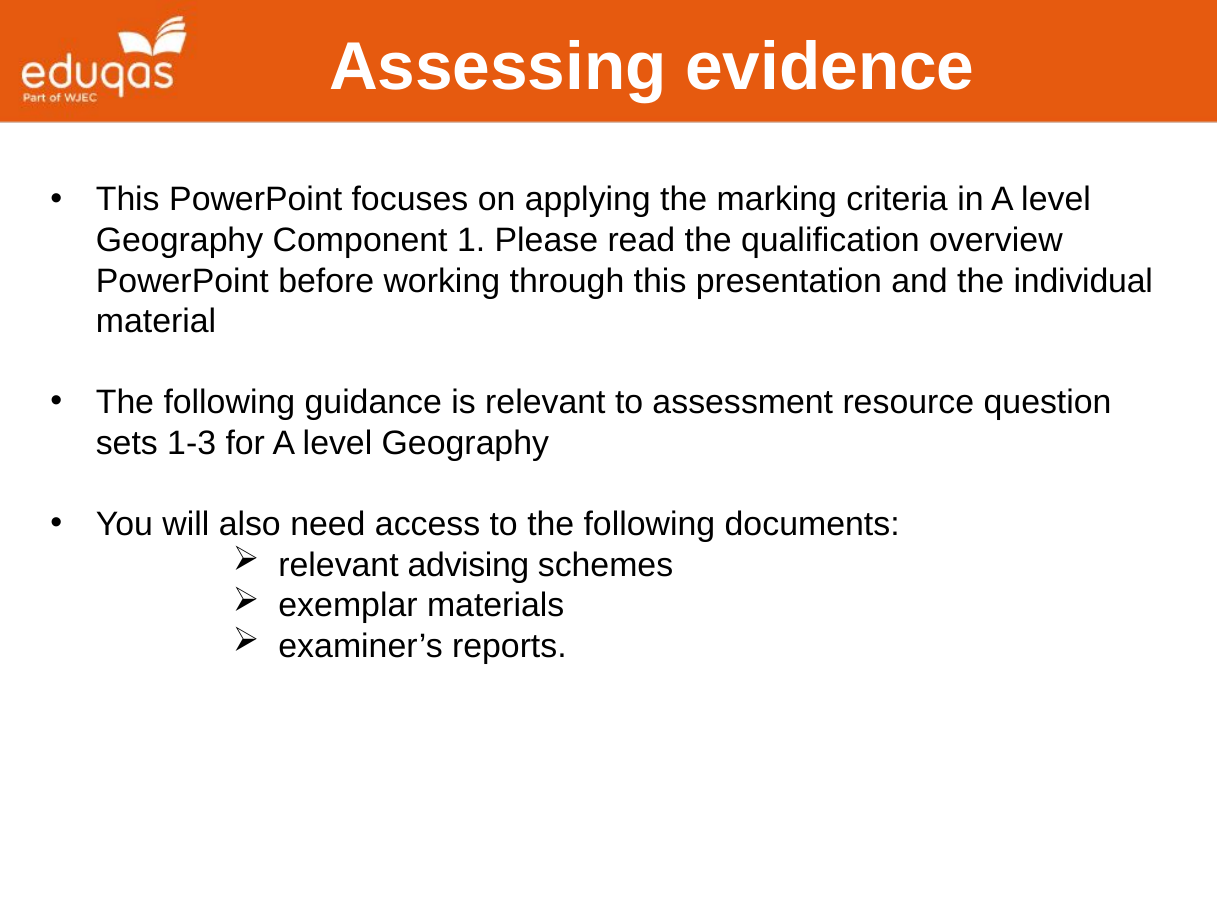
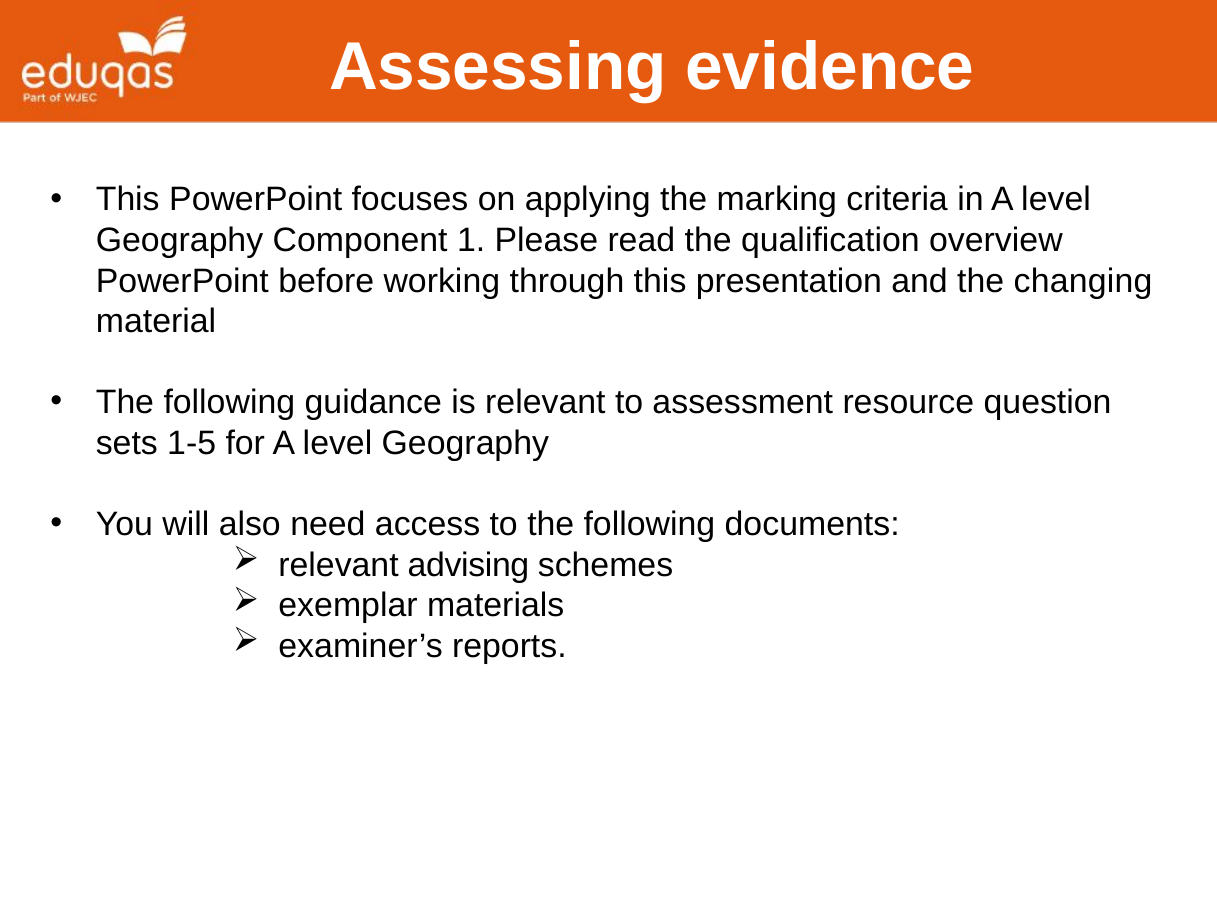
individual: individual -> changing (1083, 281)
1-3: 1-3 -> 1-5 (192, 443)
